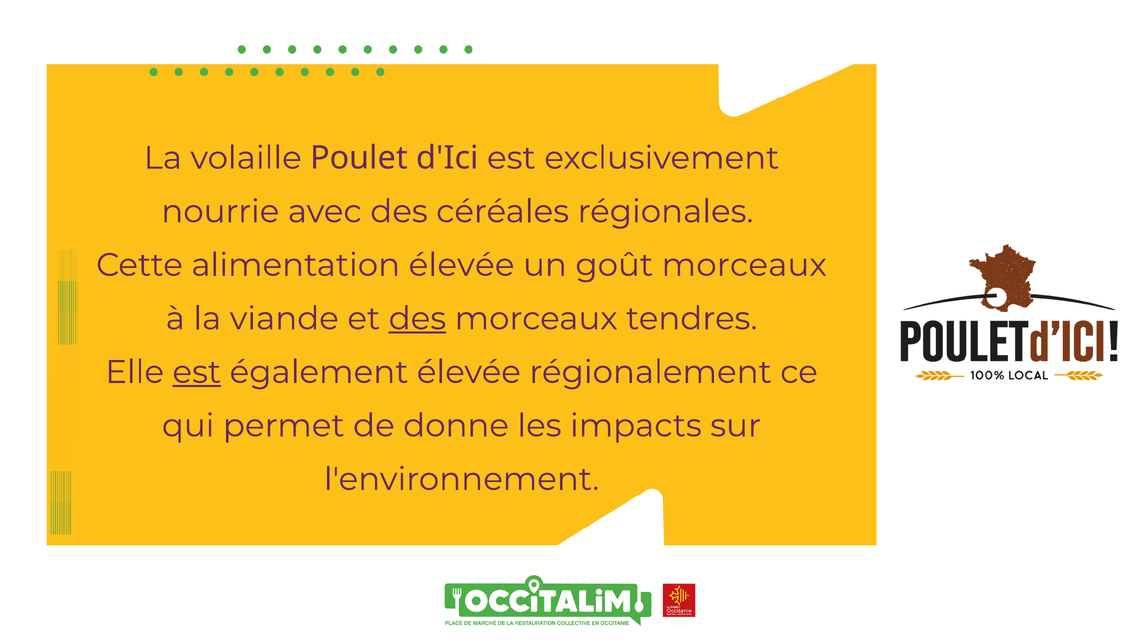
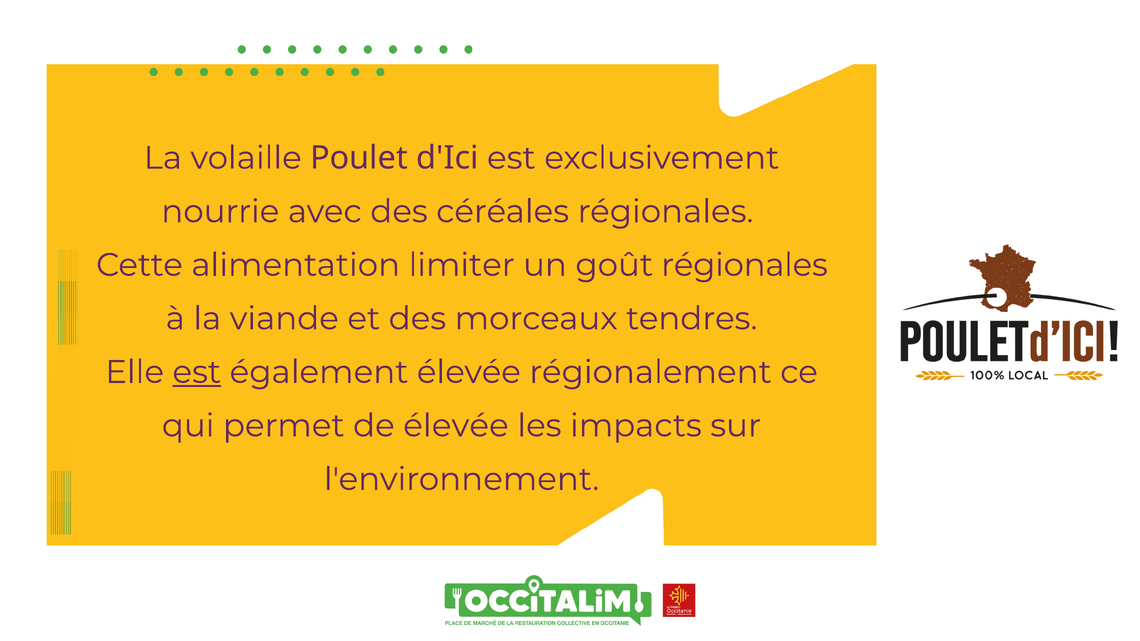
alimentation élevée: élevée -> limiter (462, 265)
goût morceaux: morceaux -> régionales (744, 265)
des underline: present -> none (417, 319)
de donne: donne -> élevée (456, 426)
